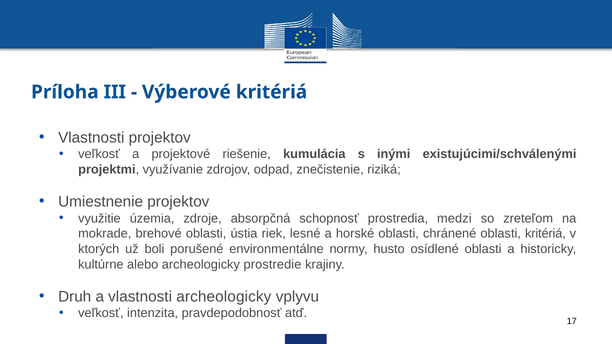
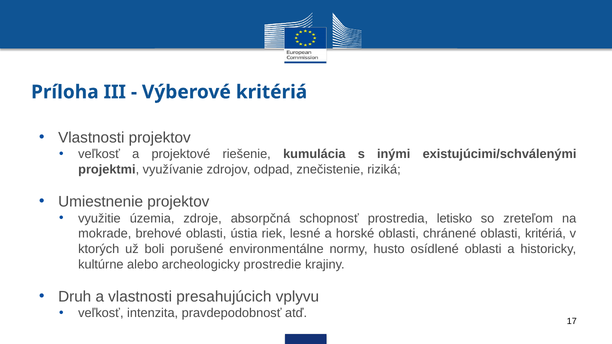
medzi: medzi -> letisko (455, 219)
vlastnosti archeologicky: archeologicky -> presahujúcich (224, 297)
